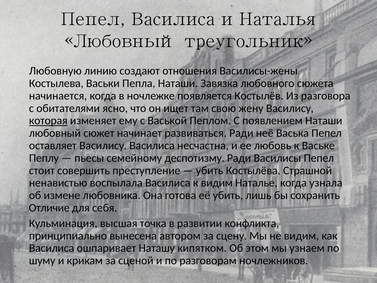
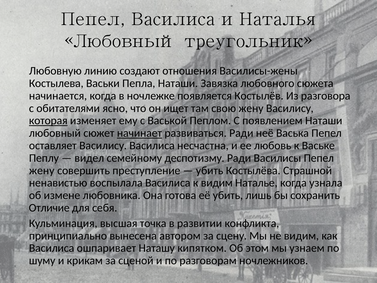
начинает underline: none -> present (139, 133)
пьесы: пьесы -> видел (89, 158)
стоит: стоит -> жену (42, 170)
